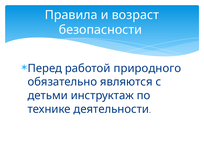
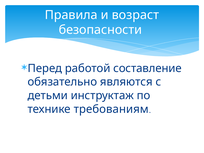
природного: природного -> составление (147, 68)
деятельности: деятельности -> требованиям (111, 109)
